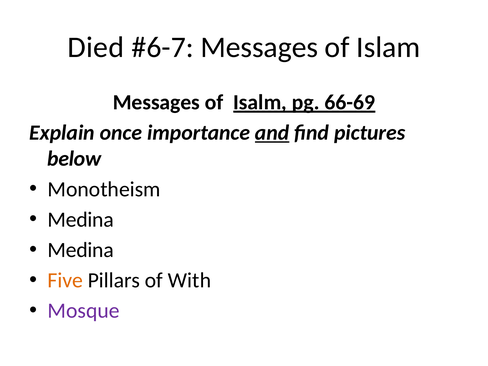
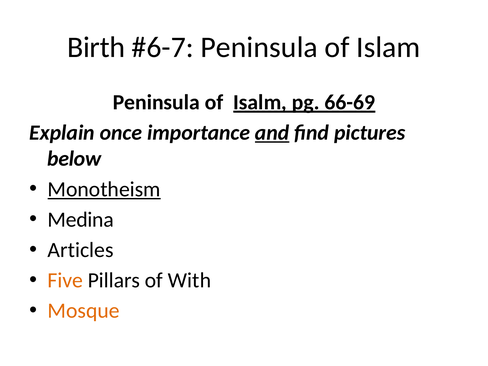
Died: Died -> Birth (96, 47)
Messages: Messages -> Peninsula (259, 47)
Messages: Messages -> Peninsula (156, 102)
Monotheism underline: none -> present (104, 189)
Medina: Medina -> Articles (81, 250)
Mosque colour: purple -> orange (84, 311)
